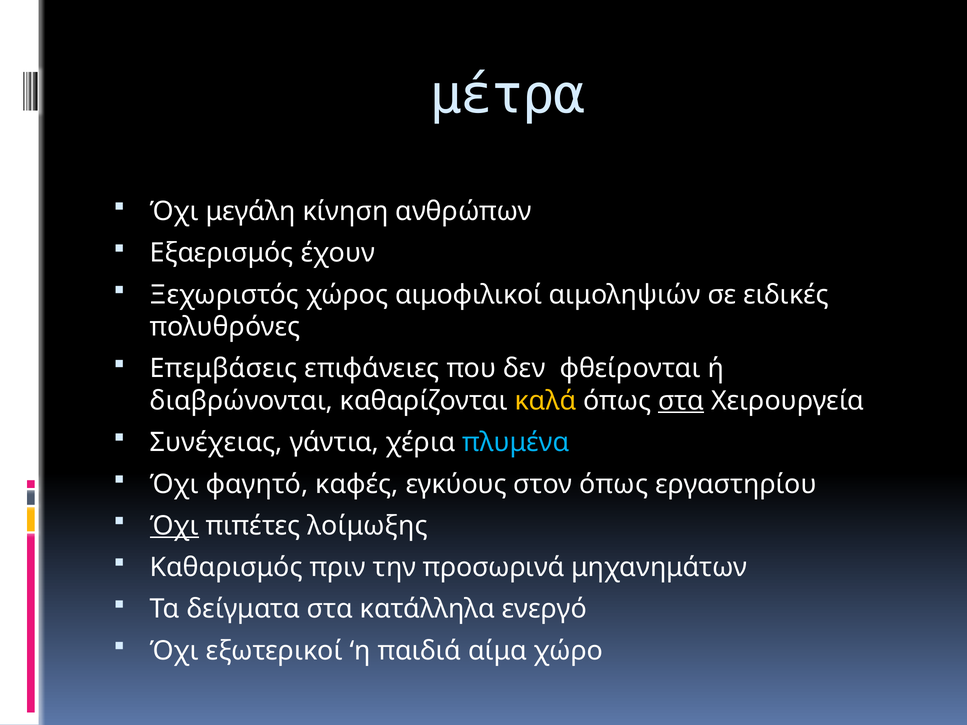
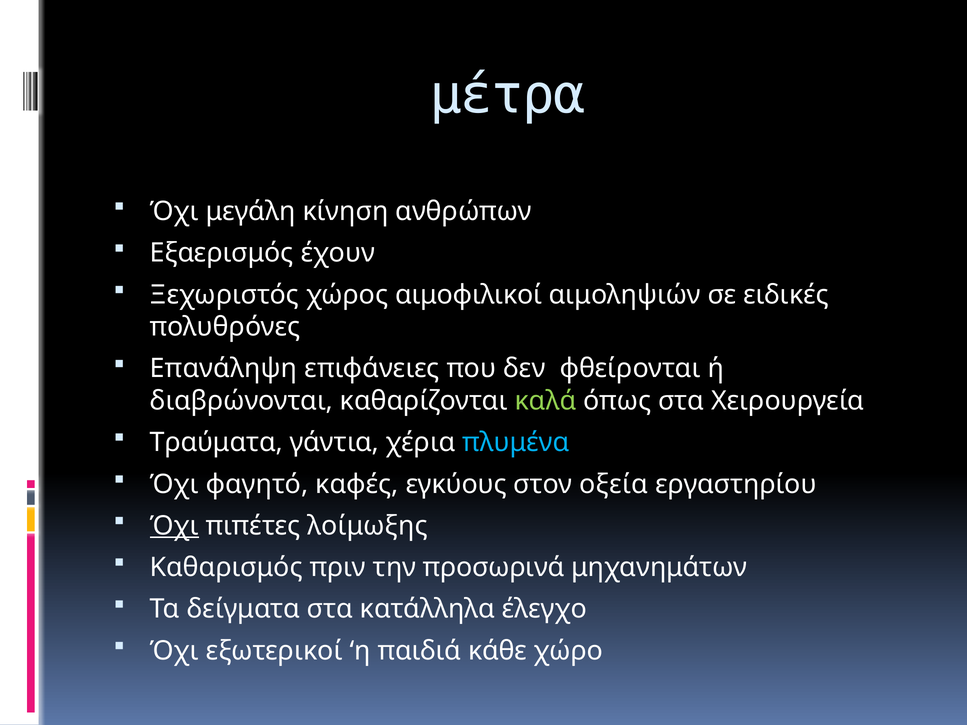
Επεμβάσεις: Επεμβάσεις -> Επανάληψη (224, 369)
καλά colour: yellow -> light green (545, 401)
στα underline: present -> none (681, 401)
Συνέχειας: Συνέχειας -> Τραύματα (216, 443)
στον όπως: όπως -> οξεία (614, 484)
ενεργό: ενεργό -> έλεγχο (544, 609)
αίμα: αίμα -> κάθε (498, 651)
